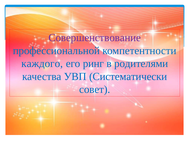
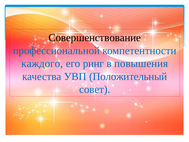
Совершенствование colour: purple -> black (95, 38)
родителями: родителями -> повышения (141, 63)
Систематически: Систематически -> Положительный (128, 76)
